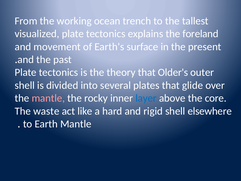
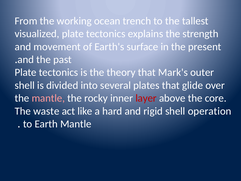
foreland: foreland -> strength (201, 34)
Older's: Older's -> Mark's (173, 72)
layer colour: blue -> red (146, 98)
elsewhere: elsewhere -> operation (210, 111)
